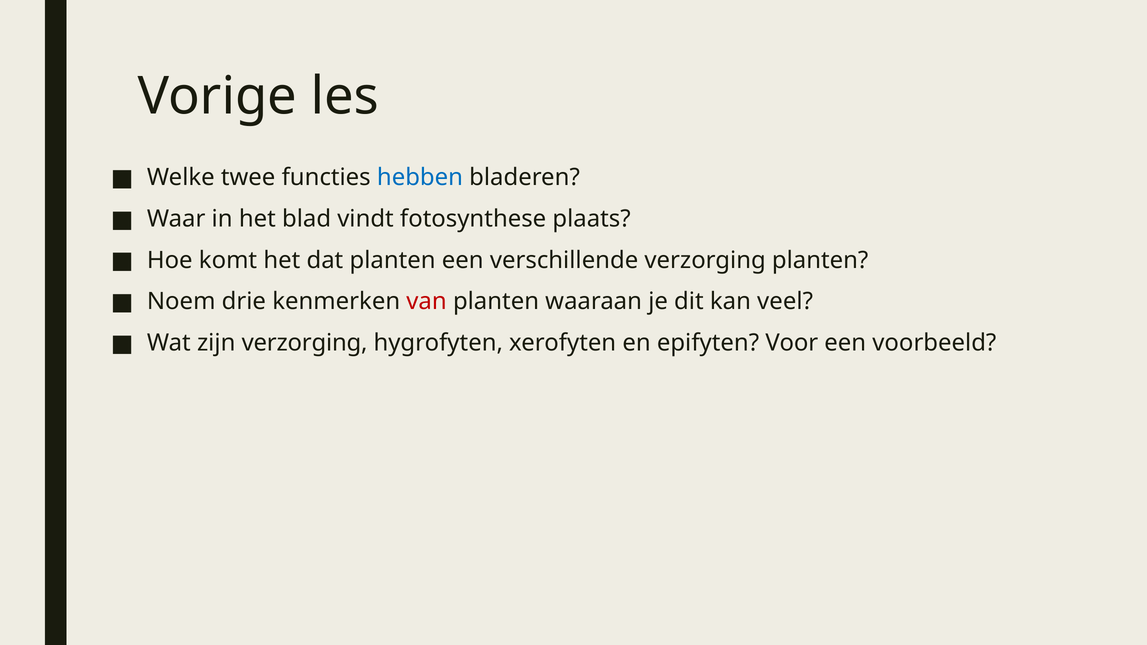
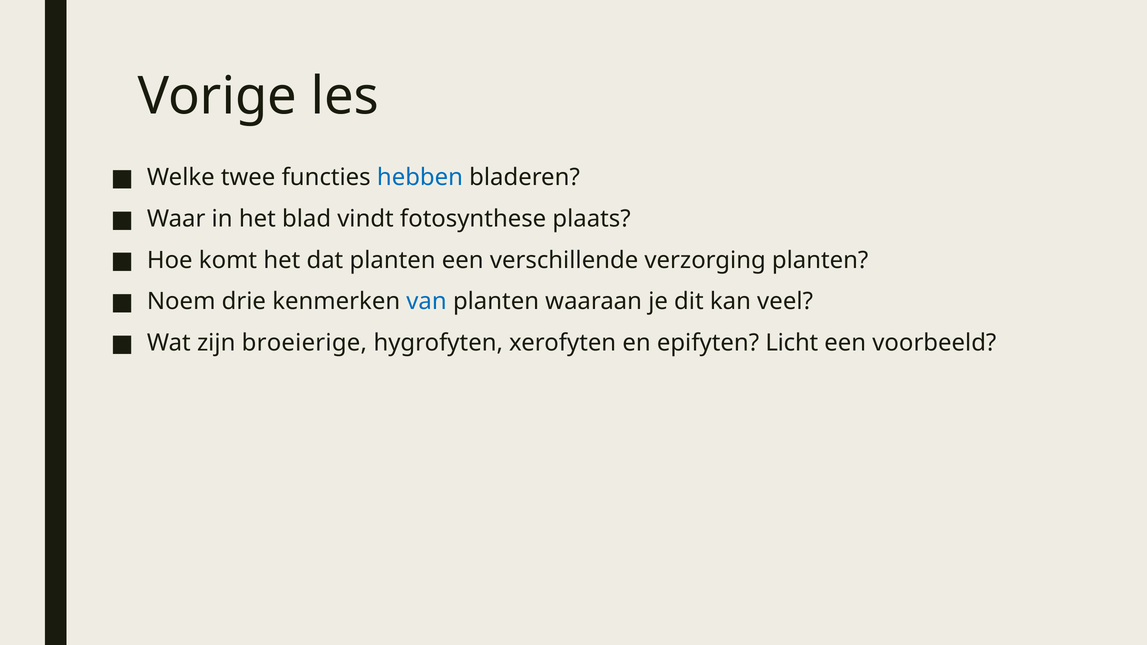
van colour: red -> blue (427, 302)
zijn verzorging: verzorging -> broeierige (304, 343)
Voor: Voor -> Licht (792, 343)
